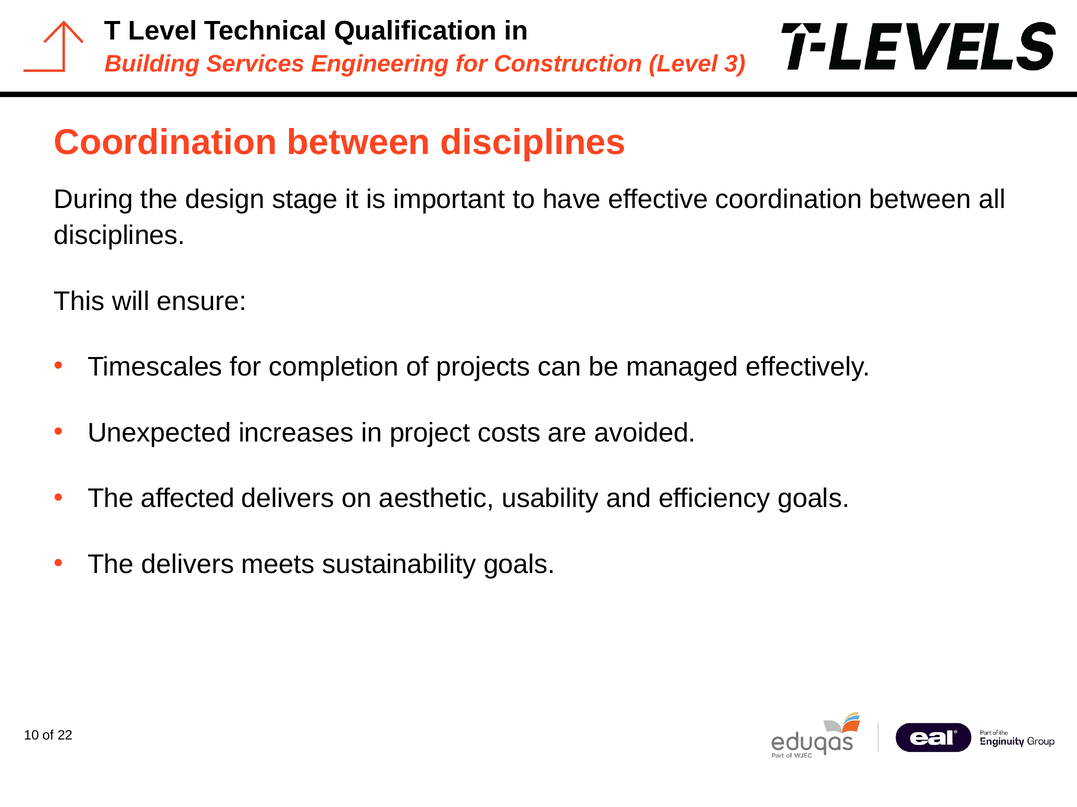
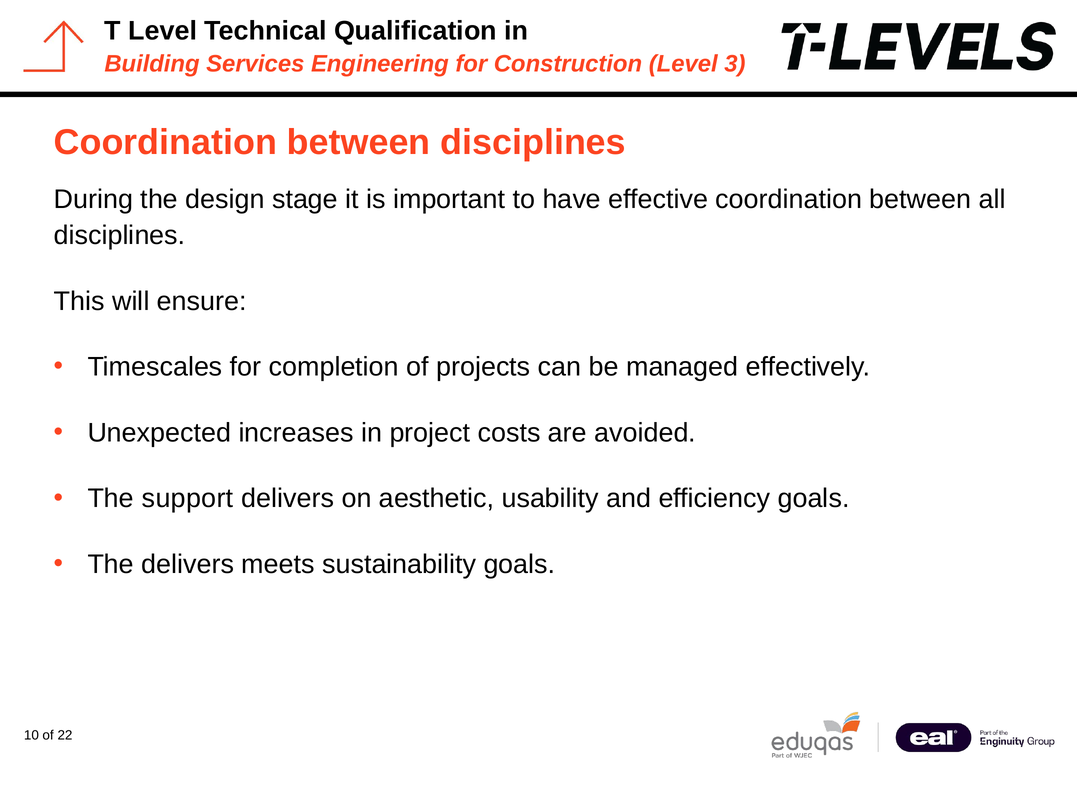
affected: affected -> support (188, 499)
